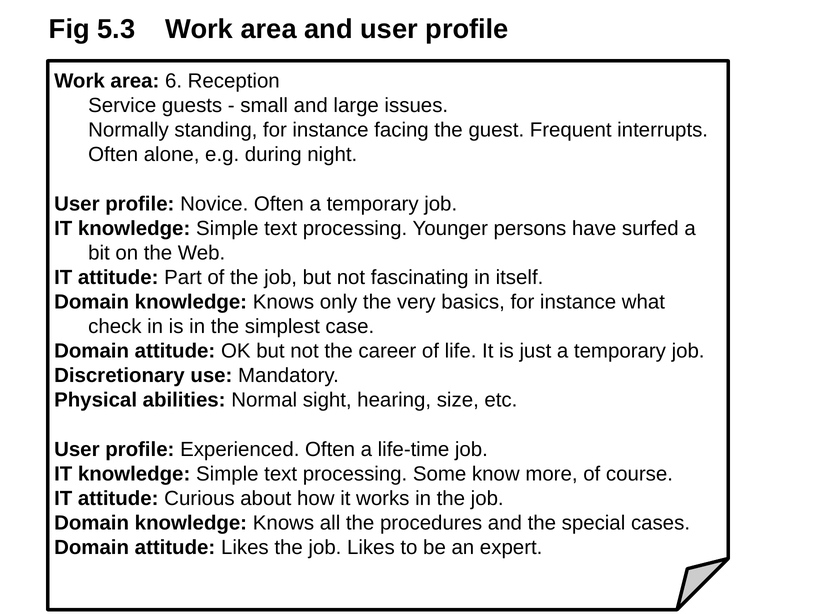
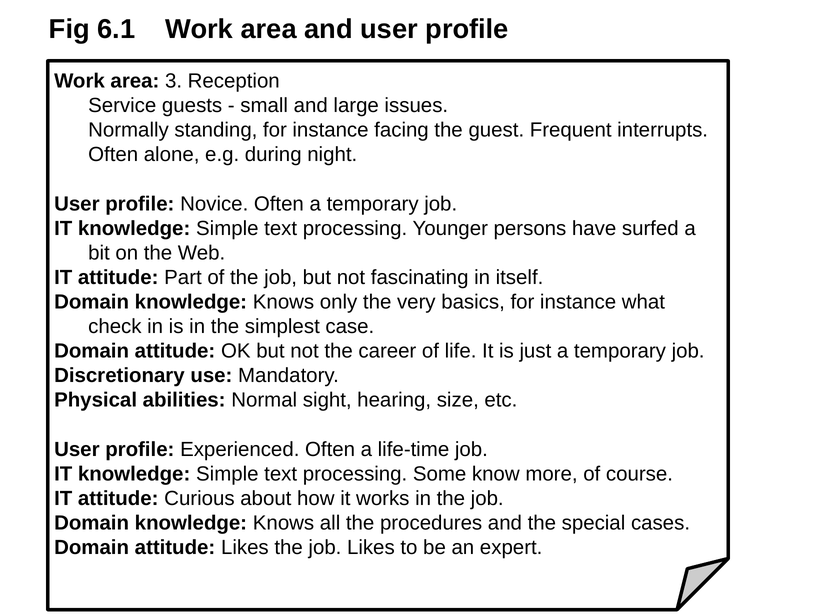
5.3: 5.3 -> 6.1 (116, 29)
6: 6 -> 3 (174, 81)
